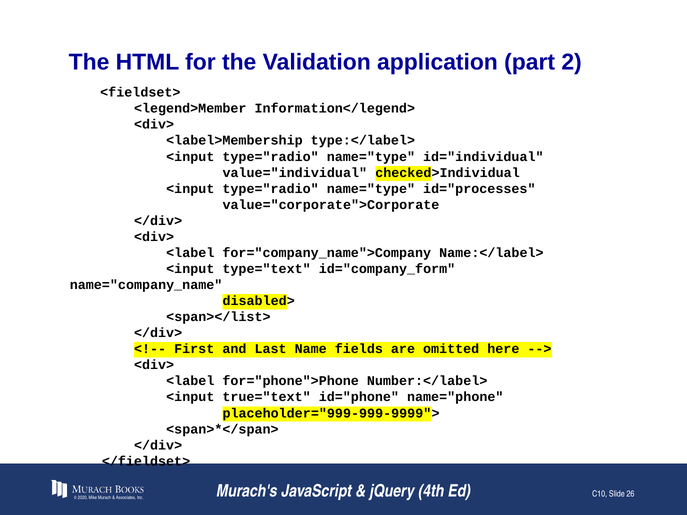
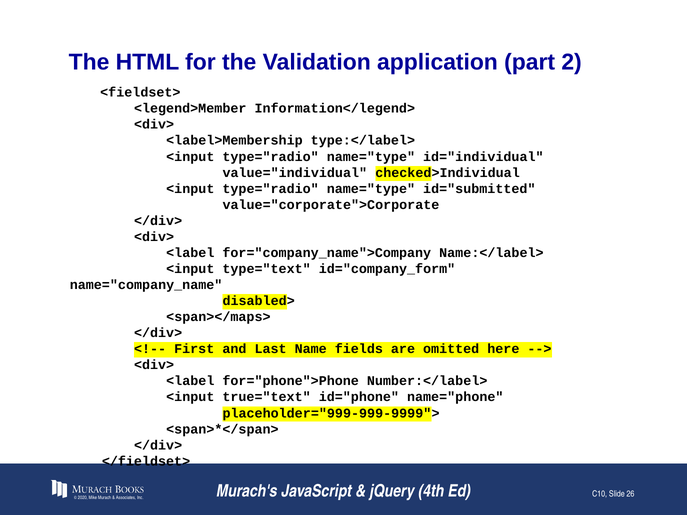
id="processes: id="processes -> id="submitted (479, 189)
<span></list>: <span></list> -> <span></maps> (218, 317)
